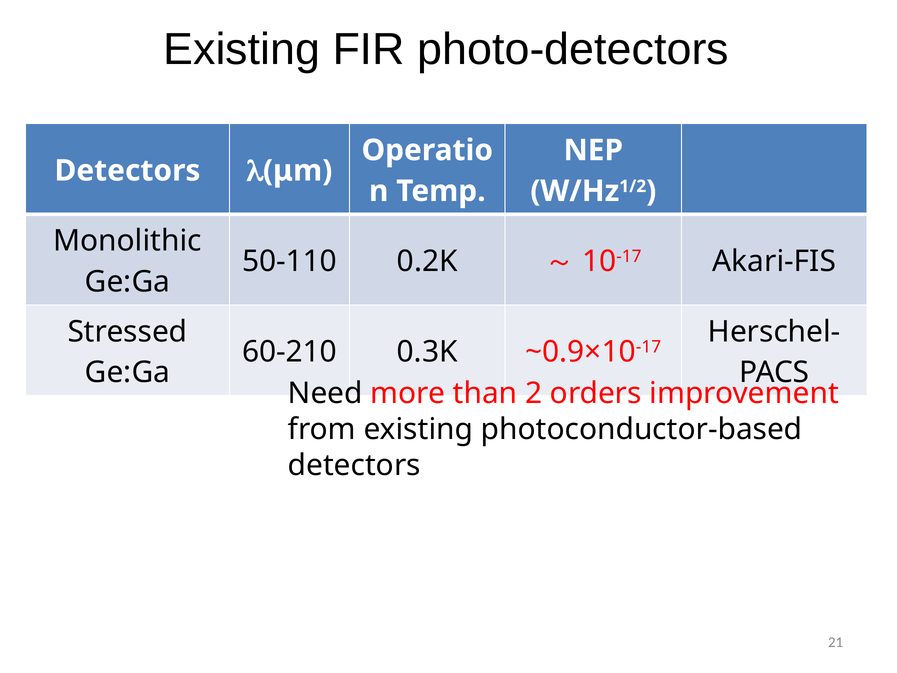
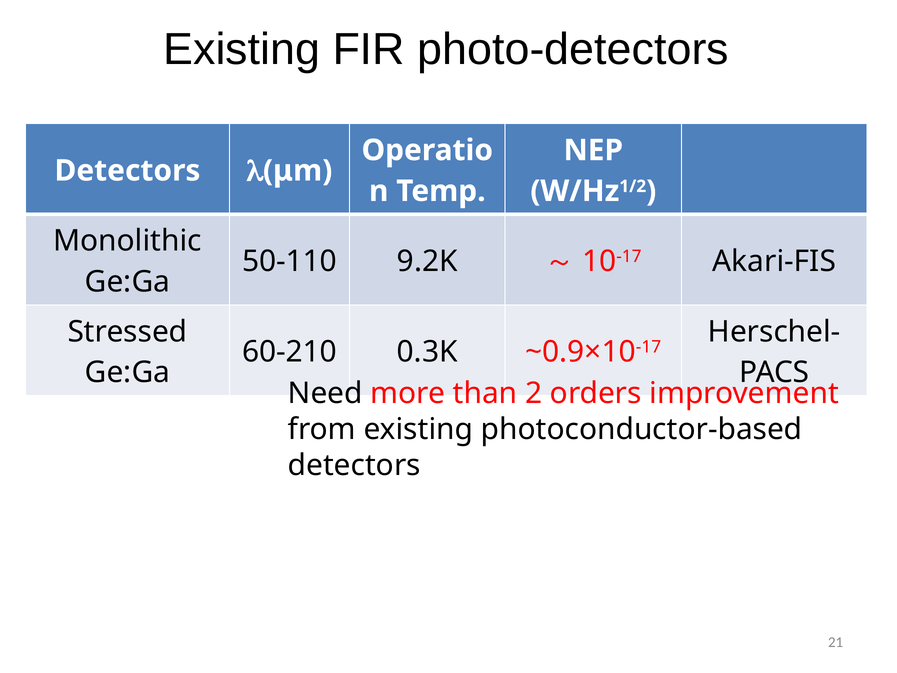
0.2K: 0.2K -> 9.2K (427, 261)
